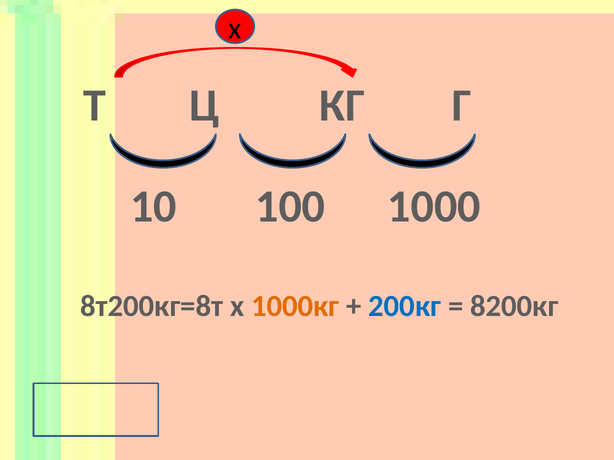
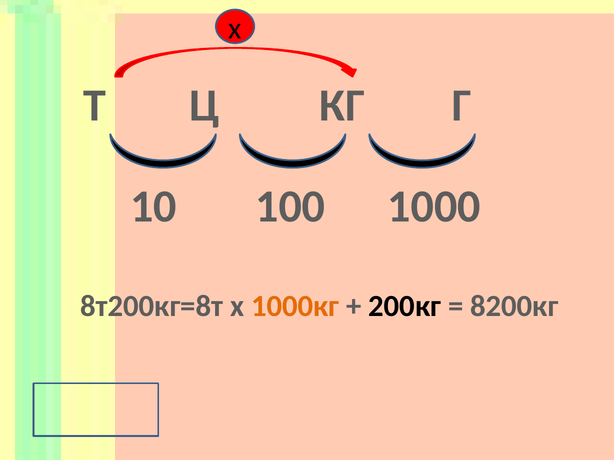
200кг colour: blue -> black (405, 307)
